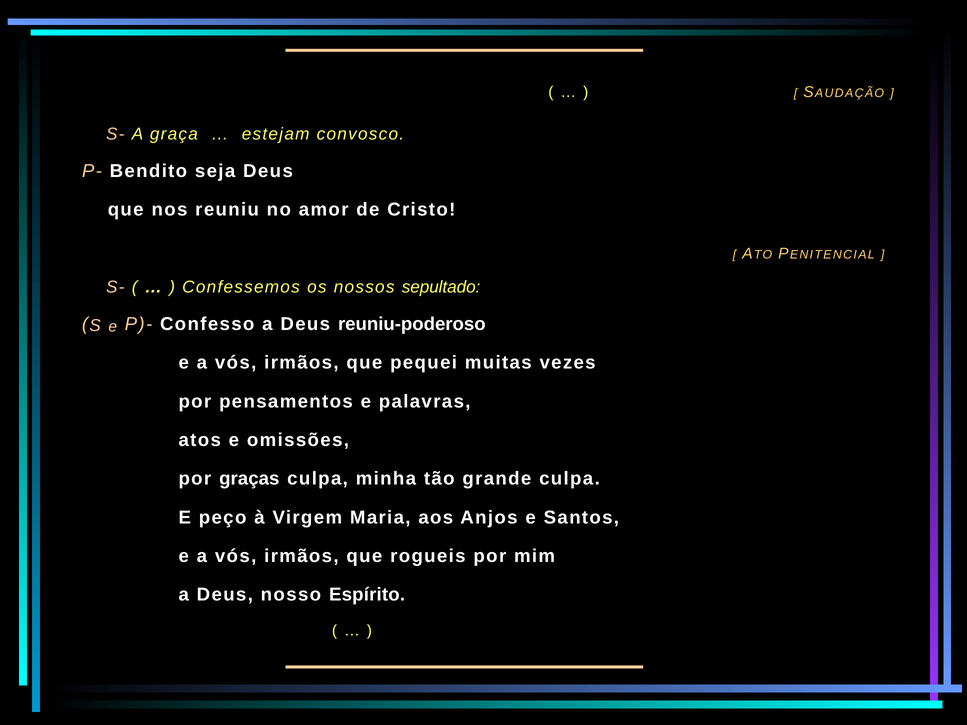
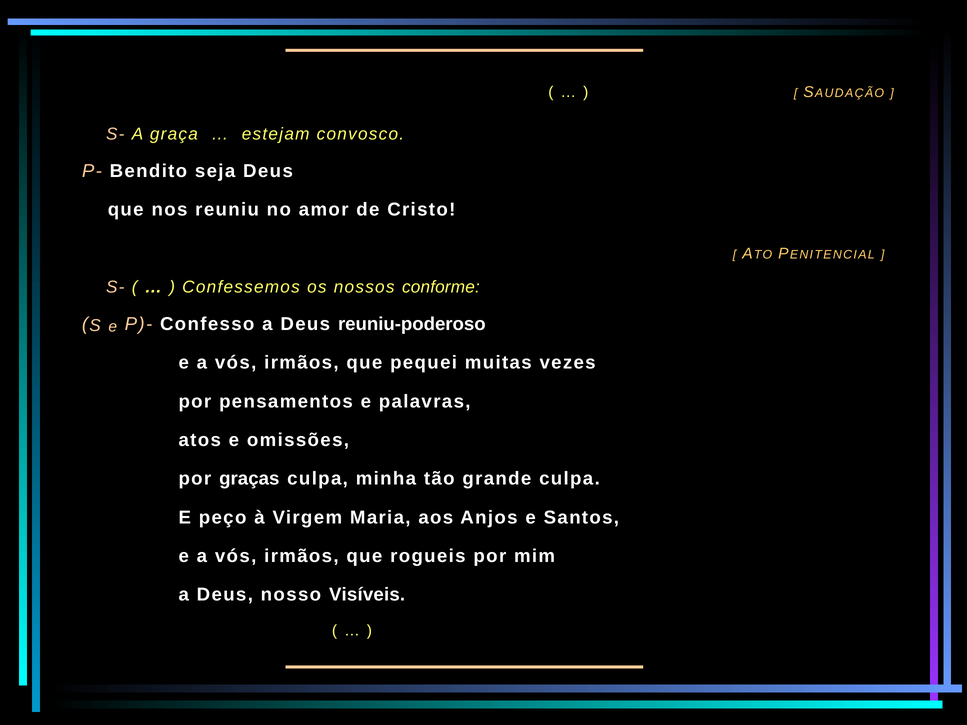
sepultado: sepultado -> conforme (441, 287)
Espírito: Espírito -> Visíveis (367, 595)
